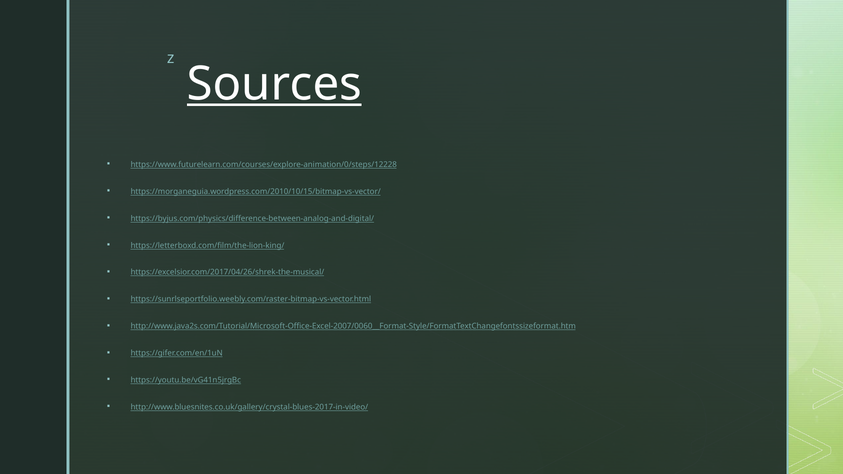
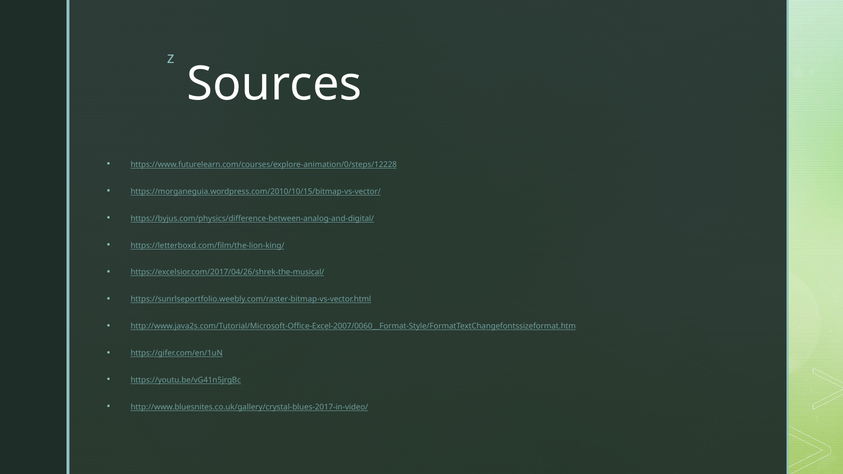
Sources underline: present -> none (274, 84)
